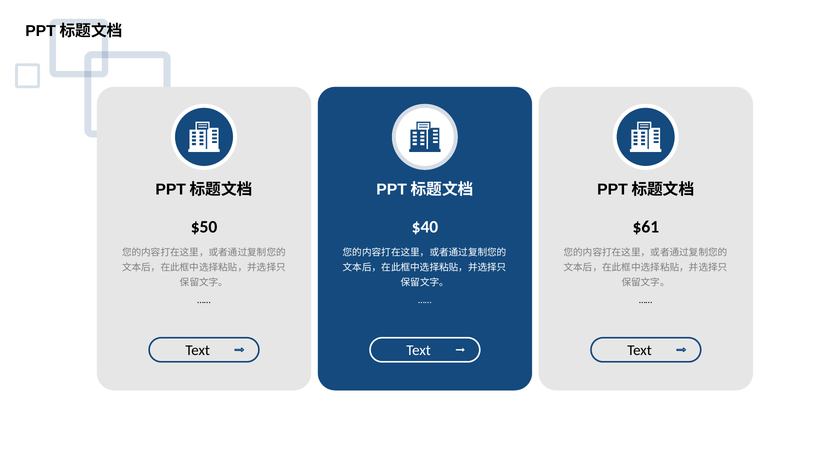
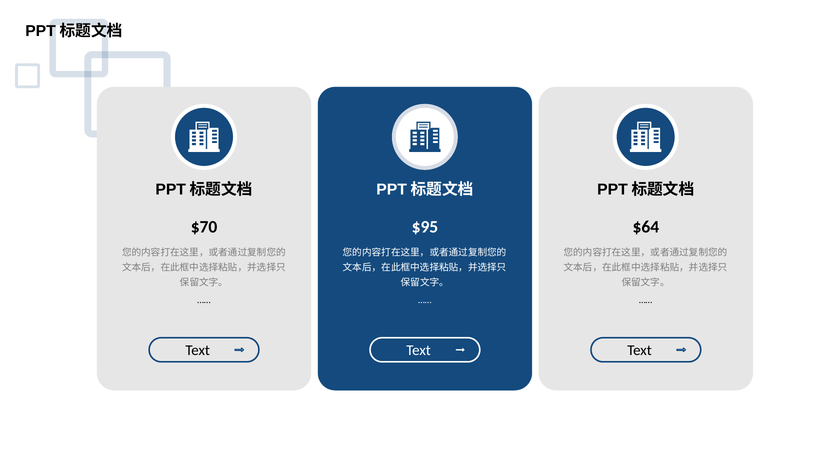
$50: $50 -> $70 (204, 227)
$40: $40 -> $95 (425, 227)
$61: $61 -> $64 (646, 227)
